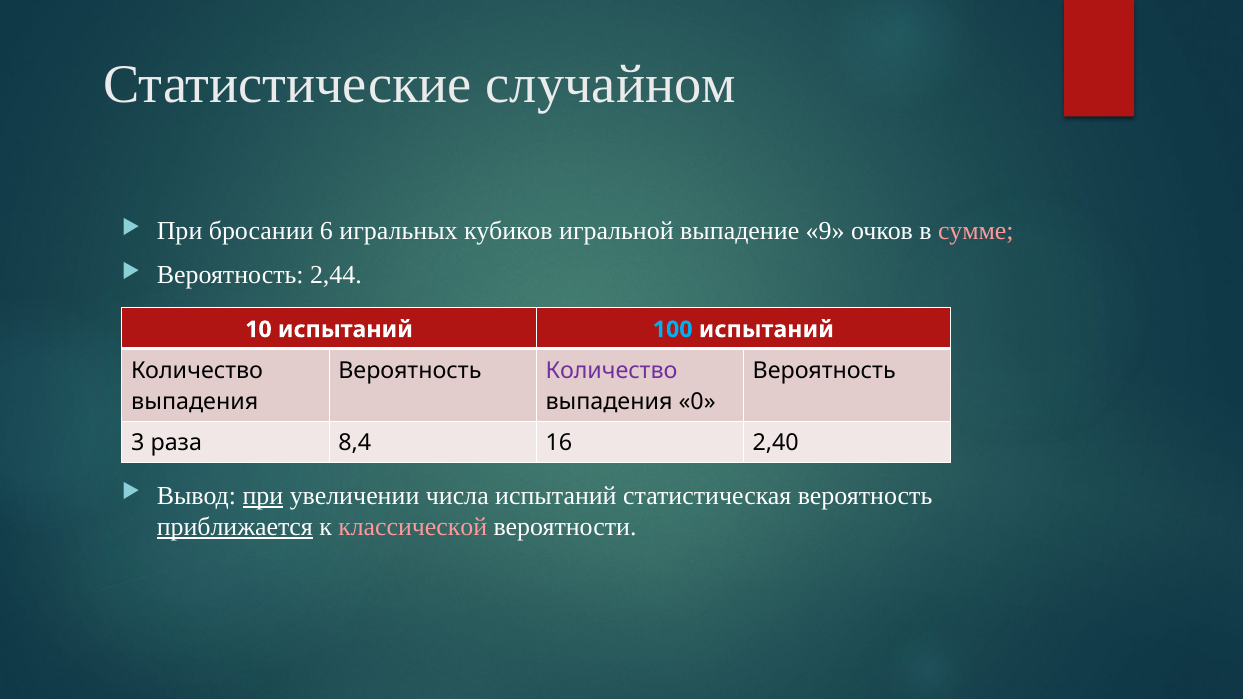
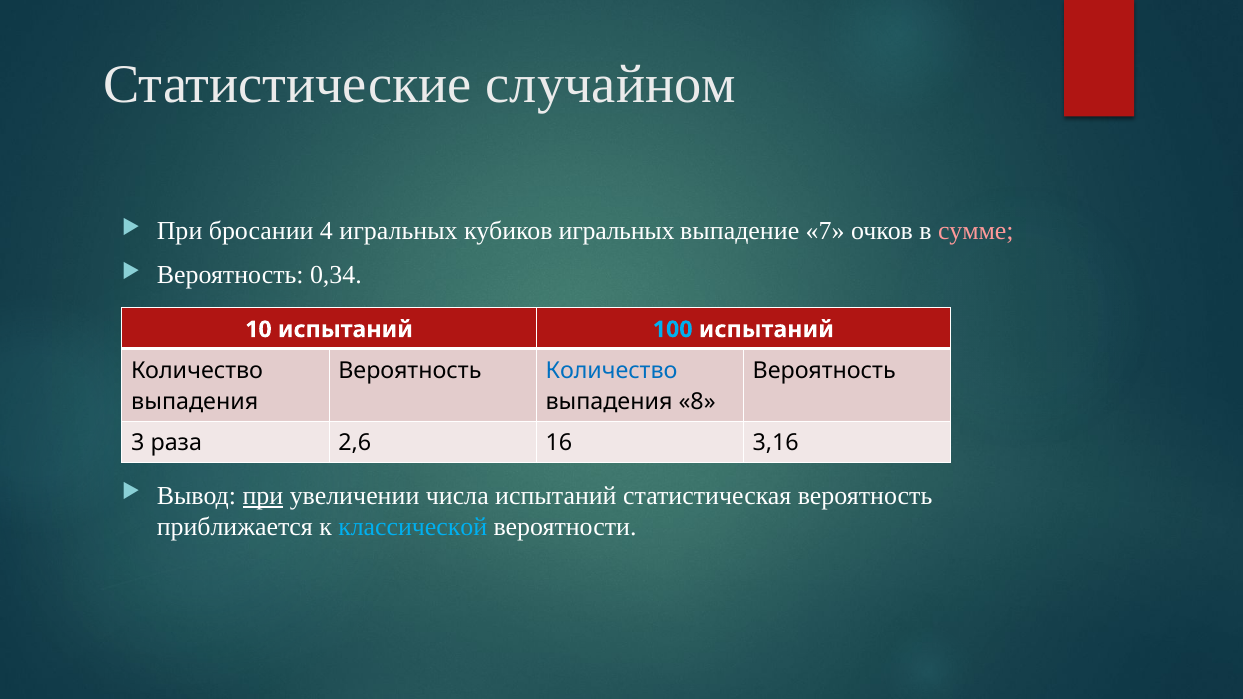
6: 6 -> 4 (326, 231)
кубиков игральной: игральной -> игральных (617, 231)
9: 9 -> 7 (825, 231)
2,44: 2,44 -> 0,34 (336, 275)
Количество colour: purple -> blue (611, 371)
0: 0 -> 8 (697, 402)
8,4: 8,4 -> 2,6 (355, 443)
2,40: 2,40 -> 3,16 (776, 443)
приближается underline: present -> none (235, 527)
классической colour: pink -> light blue (413, 527)
